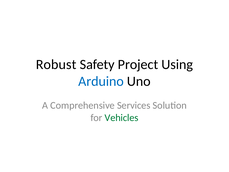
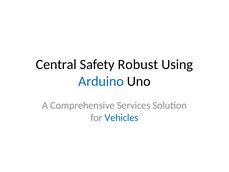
Robust: Robust -> Central (56, 64)
Project: Project -> Robust (138, 64)
Vehicles colour: green -> blue (122, 118)
